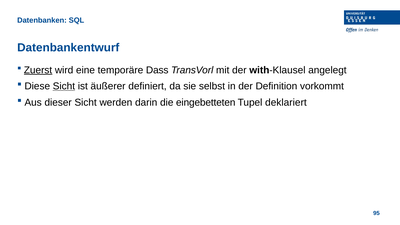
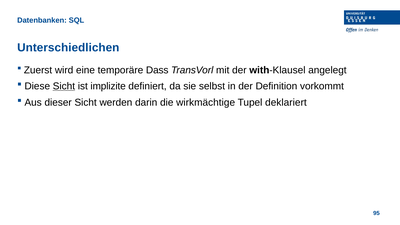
Datenbankentwurf: Datenbankentwurf -> Unterschiedlichen (68, 48)
Zuerst underline: present -> none (38, 70)
äußerer: äußerer -> implizite (108, 86)
eingebetteten: eingebetteten -> wirkmächtige (206, 102)
